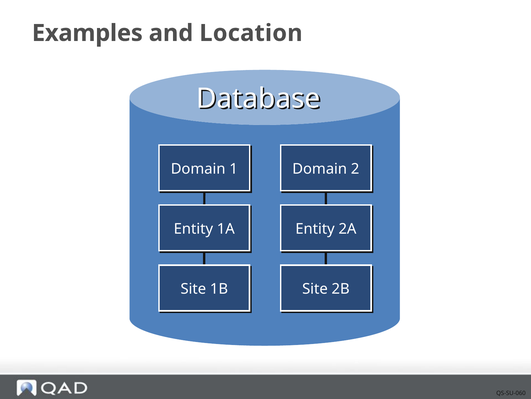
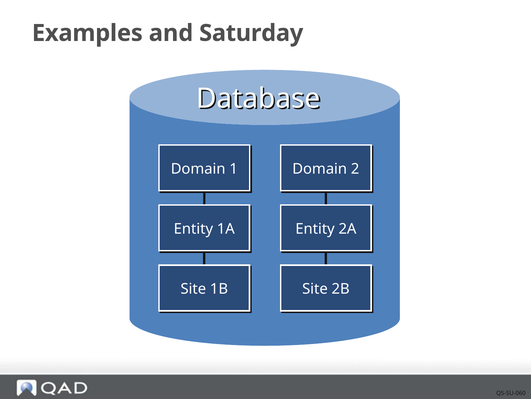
Location: Location -> Saturday (251, 33)
